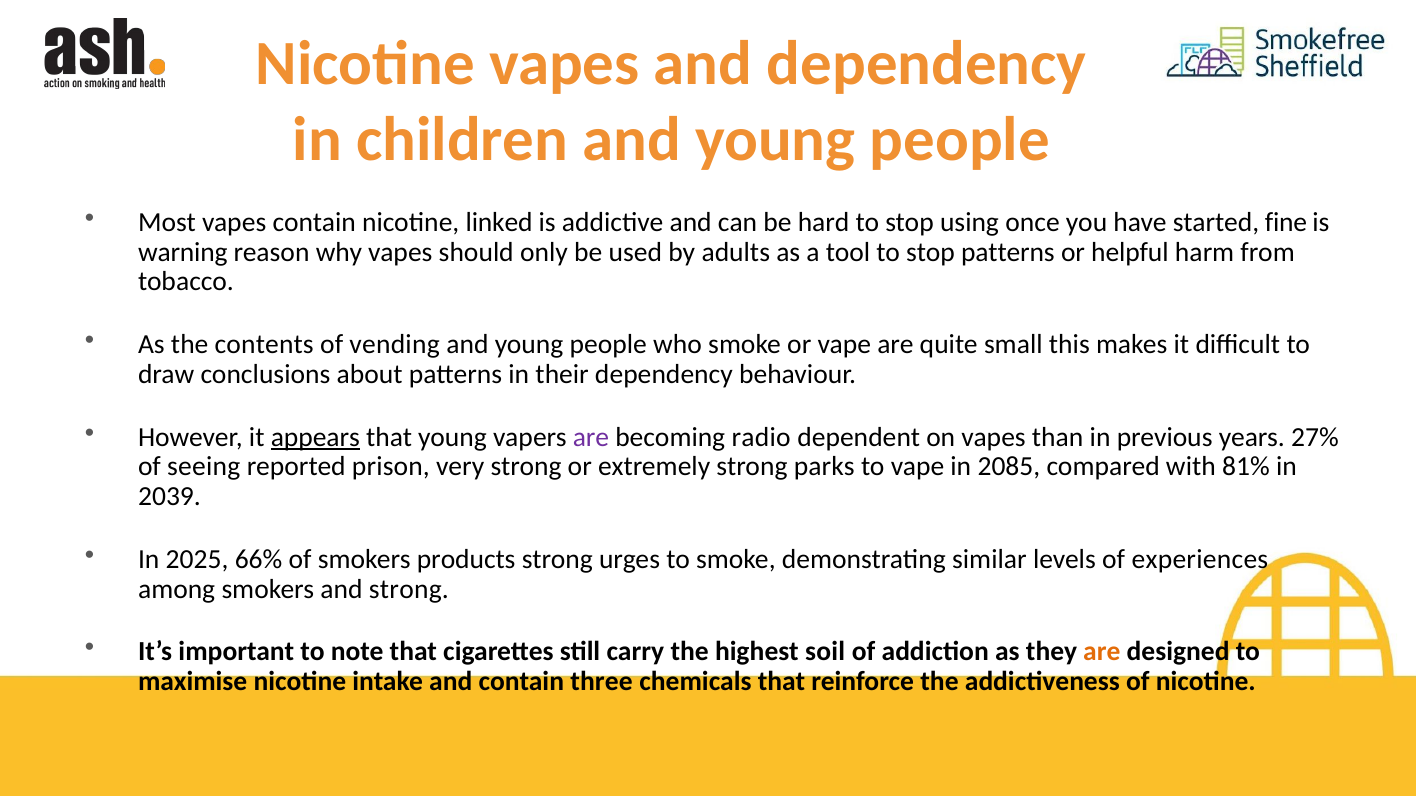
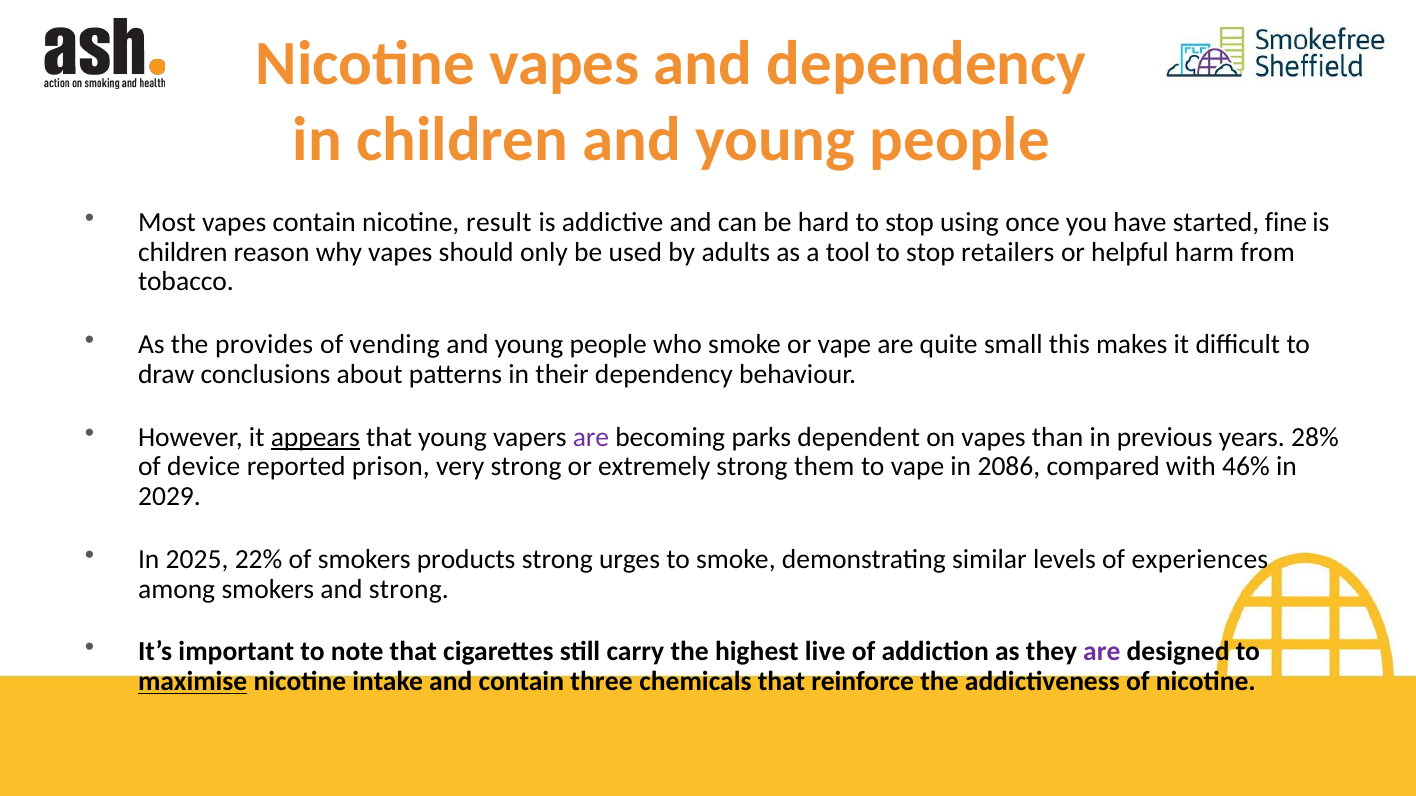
linked: linked -> result (499, 222)
warning: warning -> children (183, 252)
stop patterns: patterns -> retailers (1008, 252)
contents: contents -> provides (264, 345)
radio: radio -> parks (761, 437)
27%: 27% -> 28% (1315, 437)
seeing: seeing -> device (204, 467)
parks: parks -> them (824, 467)
2085: 2085 -> 2086 (1009, 467)
81%: 81% -> 46% (1246, 467)
2039: 2039 -> 2029 (169, 497)
66%: 66% -> 22% (259, 560)
soil: soil -> live (825, 652)
are colour: orange -> purple (1102, 652)
maximise underline: none -> present (193, 682)
